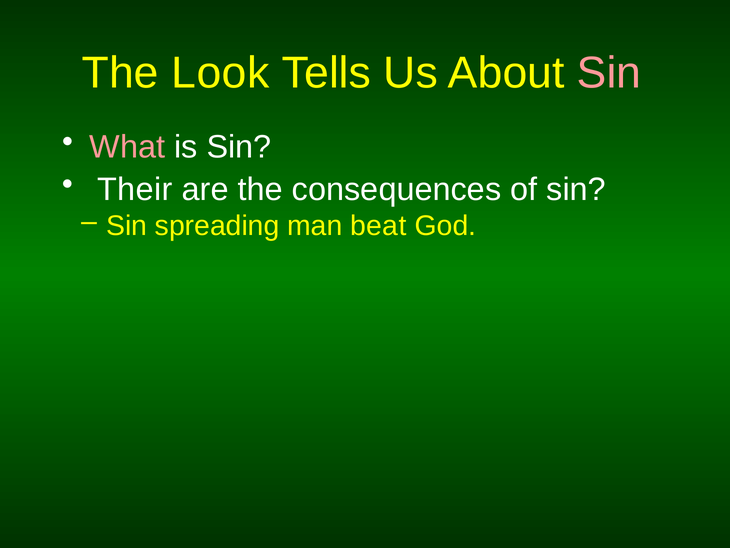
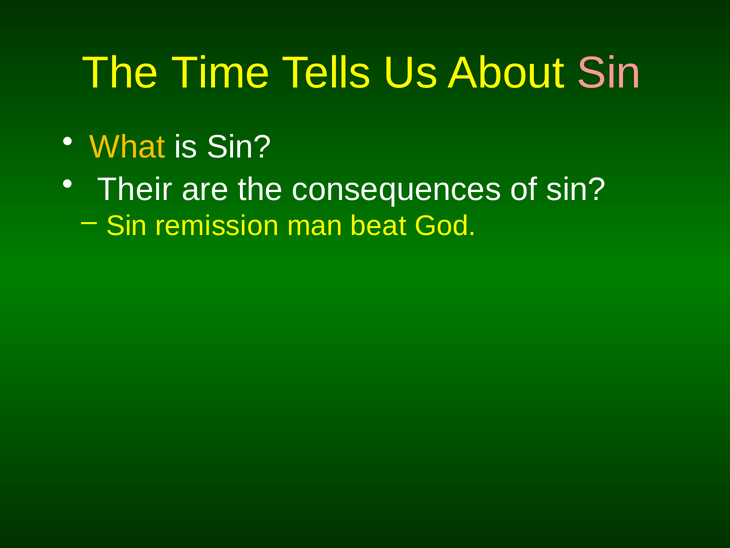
Look: Look -> Time (221, 73)
What colour: pink -> yellow (127, 147)
spreading: spreading -> remission (217, 226)
